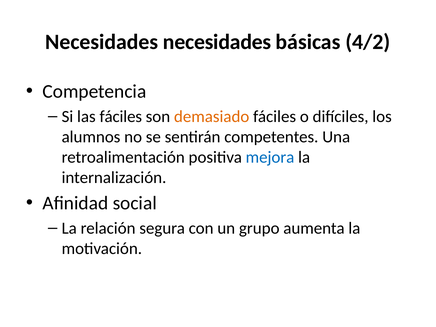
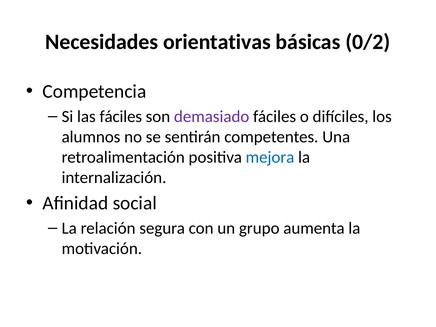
Necesidades necesidades: necesidades -> orientativas (217, 42)
4/2: 4/2 -> 0/2 (368, 42)
demasiado colour: orange -> purple (212, 116)
